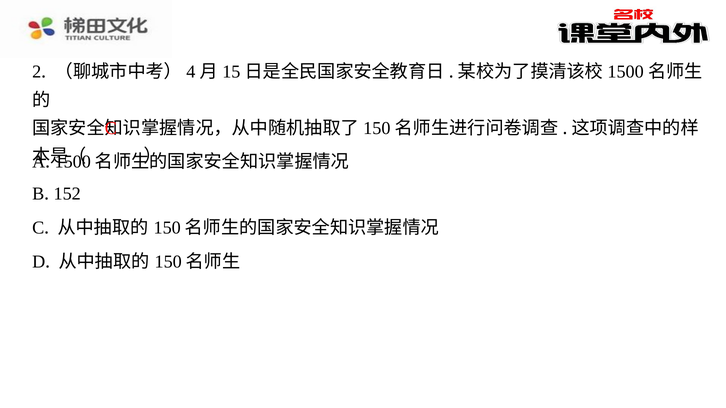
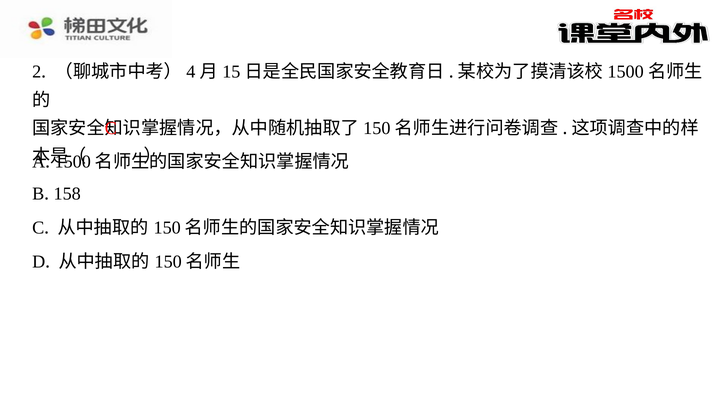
152: 152 -> 158 (67, 194)
